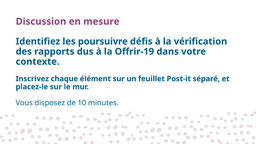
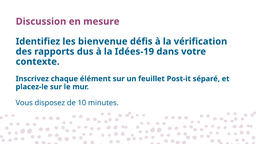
poursuivre: poursuivre -> bienvenue (103, 41)
Offrir-19: Offrir-19 -> Idées-19 (134, 52)
